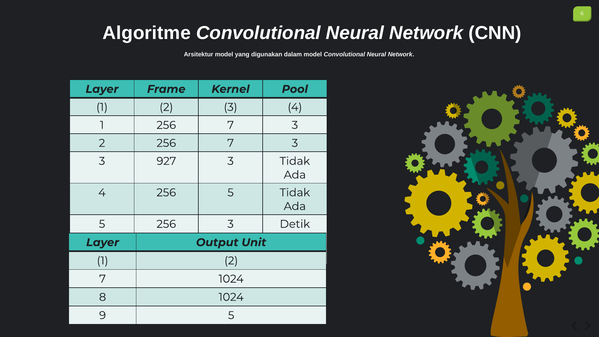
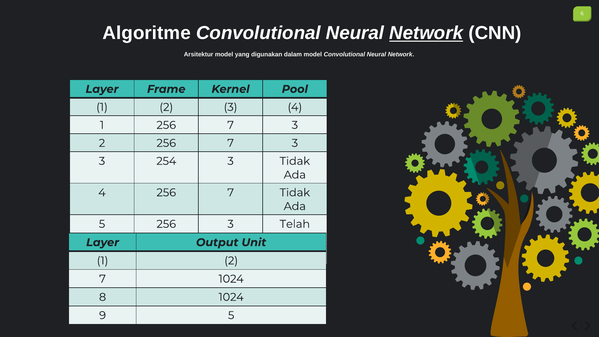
Network underline: none -> present (426, 33)
927: 927 -> 254 (166, 161)
4 256 5: 5 -> 7 (231, 193)
Detik: Detik -> Telah (295, 224)
